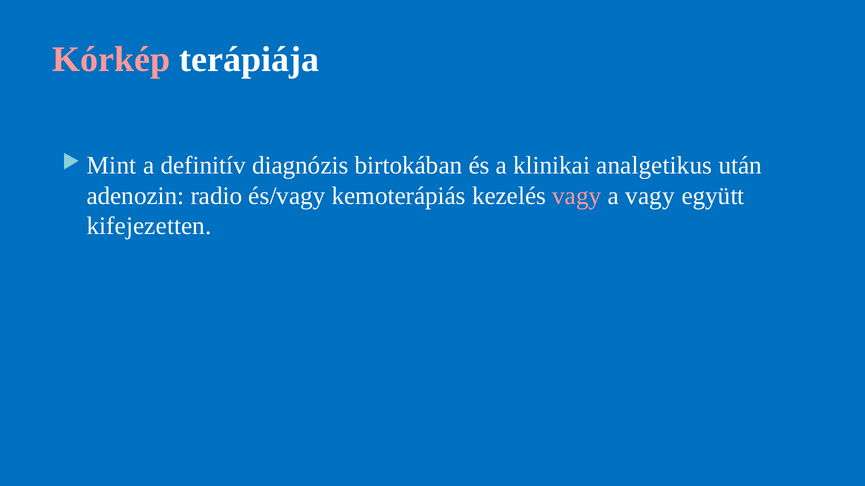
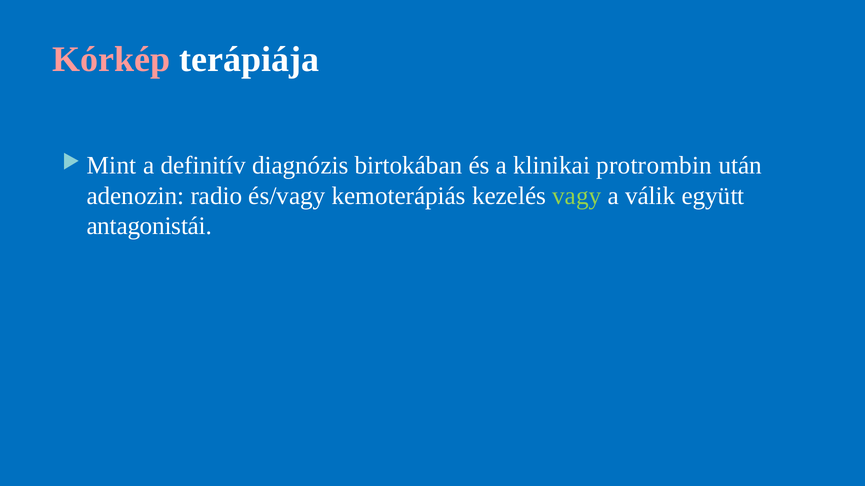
analgetikus: analgetikus -> protrombin (654, 166)
vagy colour: pink -> light green (577, 196)
a vagy: vagy -> válik (650, 196)
kifejezetten: kifejezetten -> antagonistái (149, 226)
